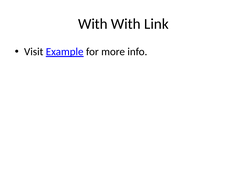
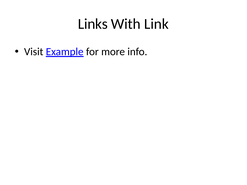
With: With -> Links (93, 24)
